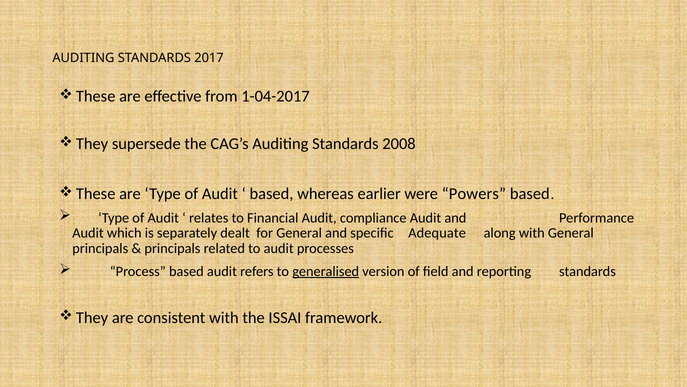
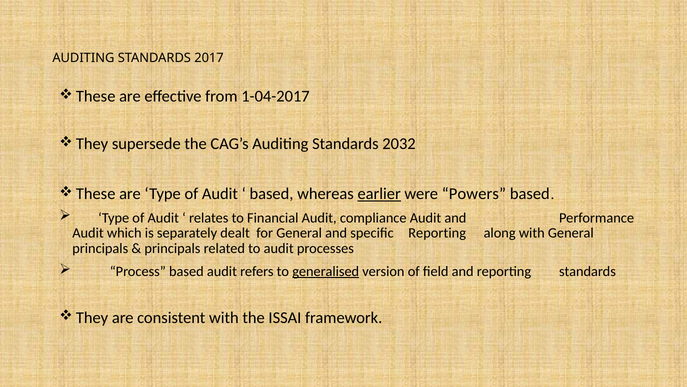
2008: 2008 -> 2032 (399, 144)
earlier underline: none -> present (379, 194)
specific Adequate: Adequate -> Reporting (437, 233)
